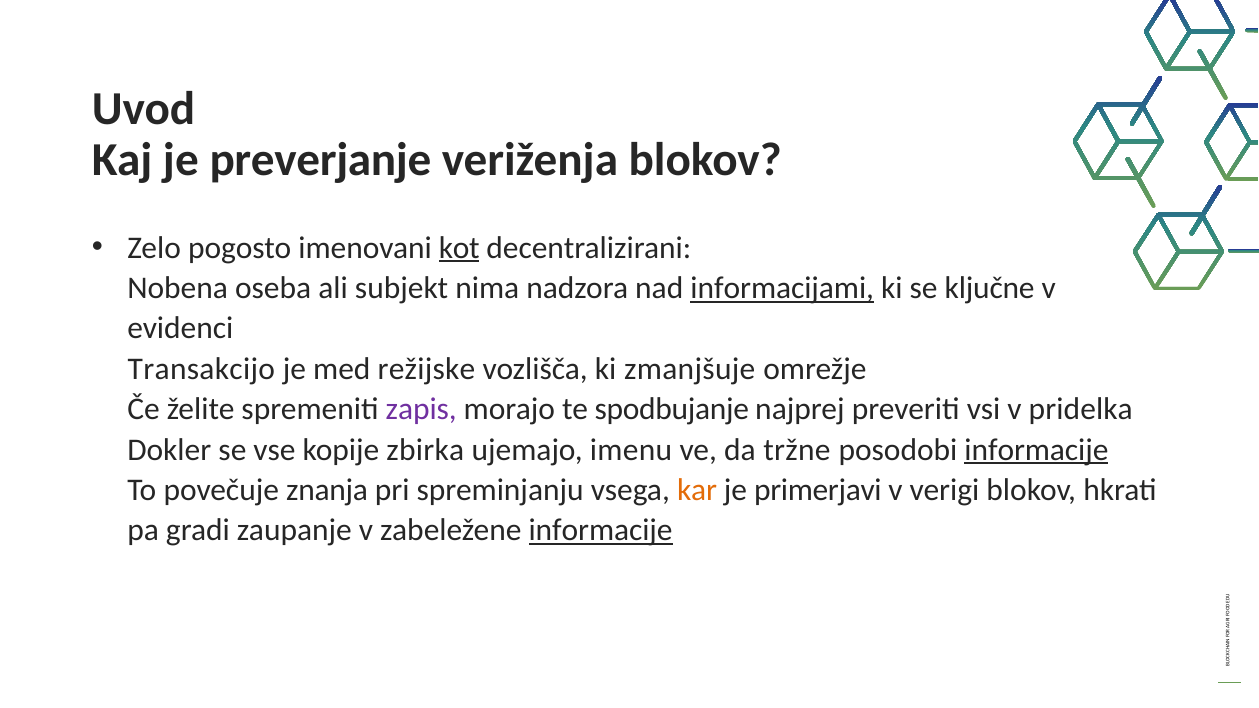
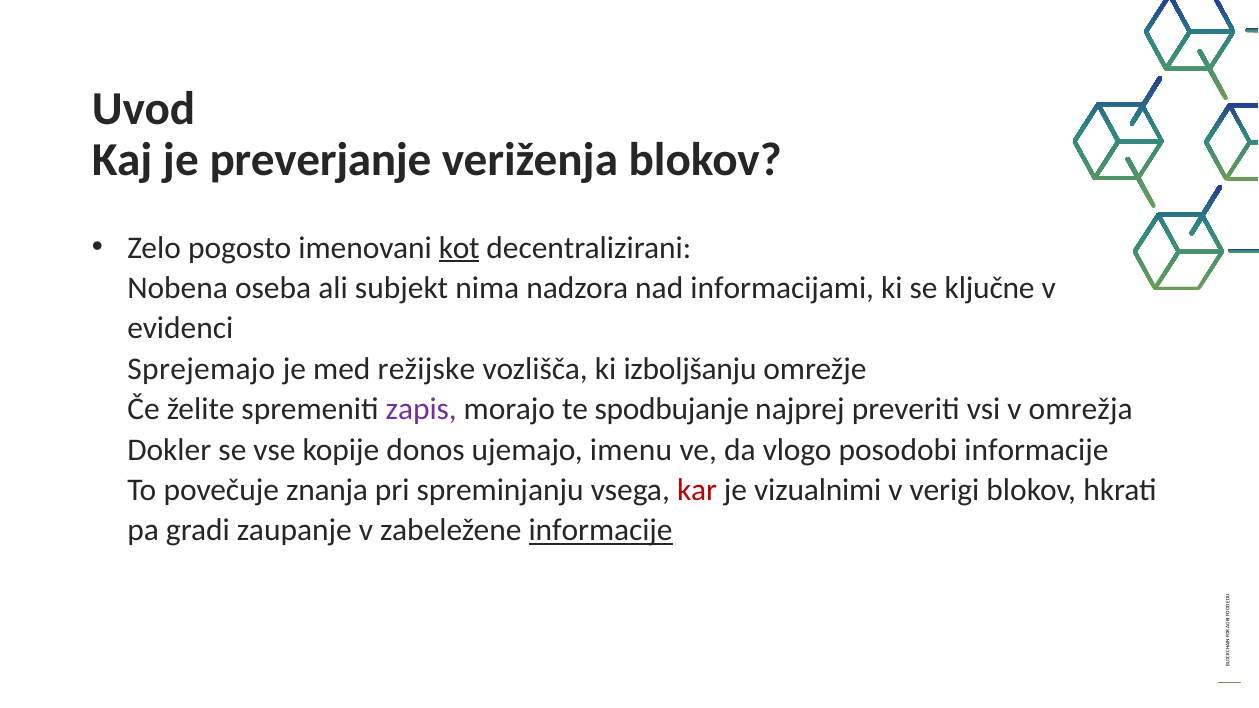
informacijami underline: present -> none (782, 288)
Transakcijo: Transakcijo -> Sprejemajo (201, 369)
zmanjšuje: zmanjšuje -> izboljšanju (690, 369)
pridelka: pridelka -> omrežja (1081, 409)
zbirka: zbirka -> donos (426, 450)
tržne: tržne -> vlogo (797, 450)
informacije underline: present -> none (1036, 450)
kar colour: orange -> red (697, 490)
primerjavi: primerjavi -> vizualnimi (818, 490)
